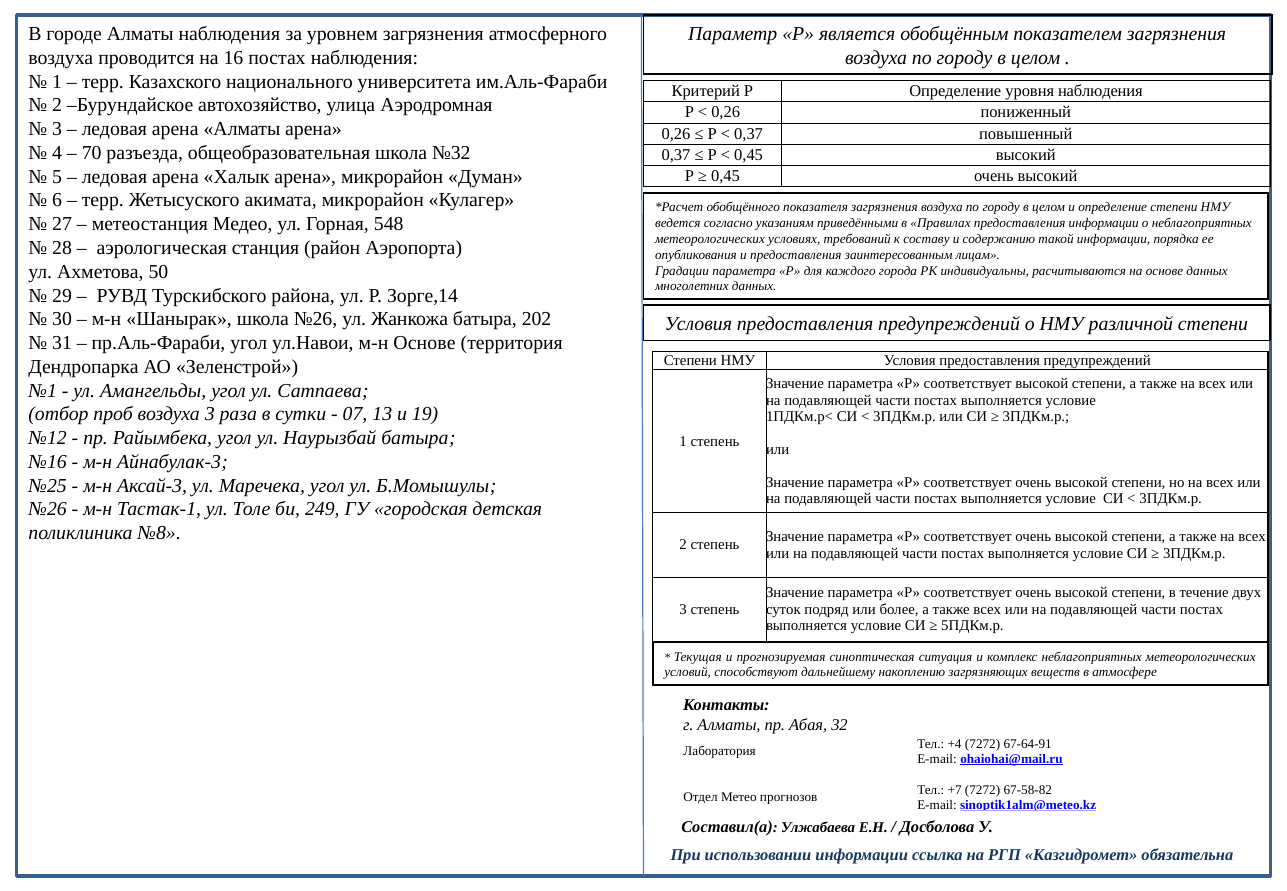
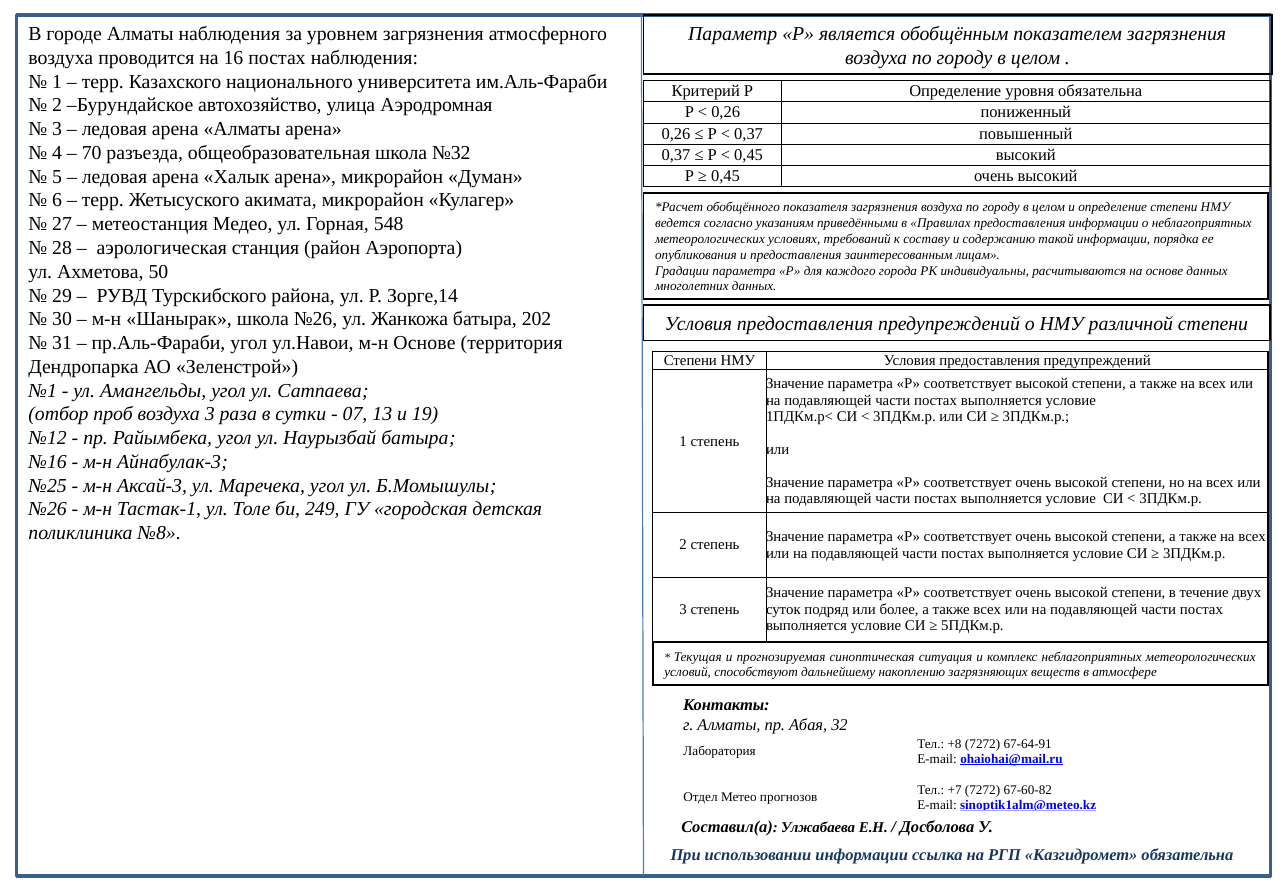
уровня наблюдения: наблюдения -> обязательна (1100, 91)
+4: +4 -> +8 (955, 744)
67-58-82: 67-58-82 -> 67-60-82 (1028, 790)
